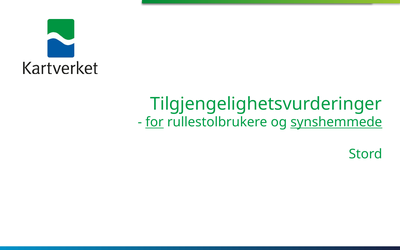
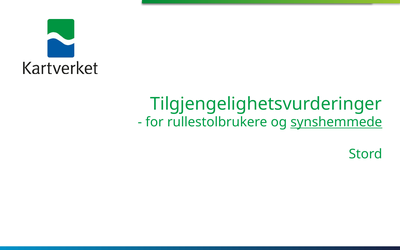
for underline: present -> none (155, 122)
